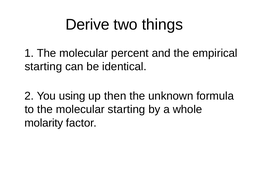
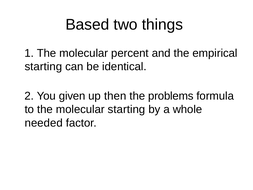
Derive: Derive -> Based (87, 24)
using: using -> given (72, 96)
unknown: unknown -> problems (171, 96)
molarity: molarity -> needed (44, 123)
